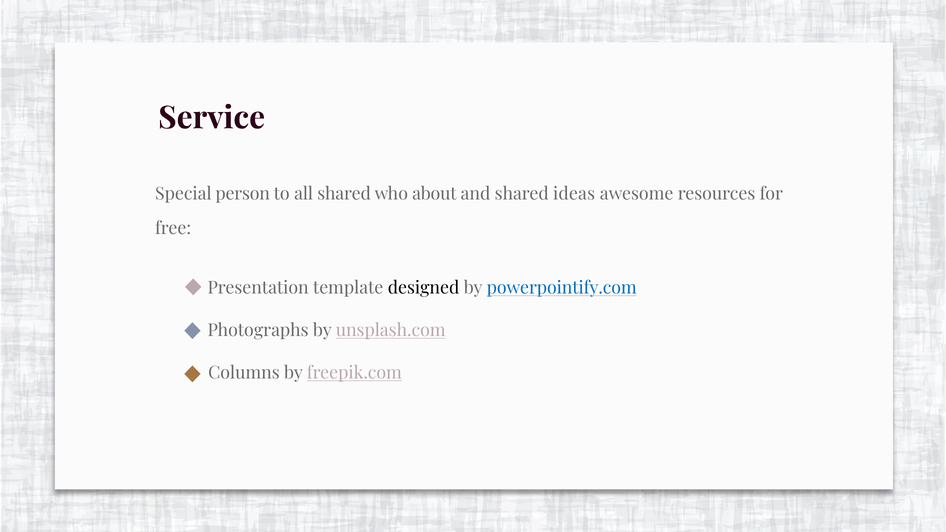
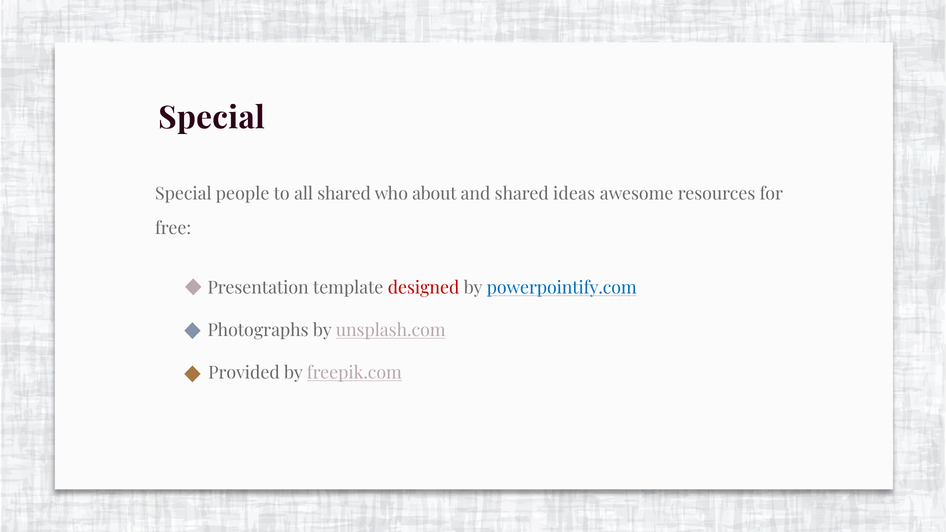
Service: Service -> Special (212, 118)
person: person -> people (243, 194)
designed colour: black -> red (424, 288)
Columns: Columns -> Provided (244, 373)
